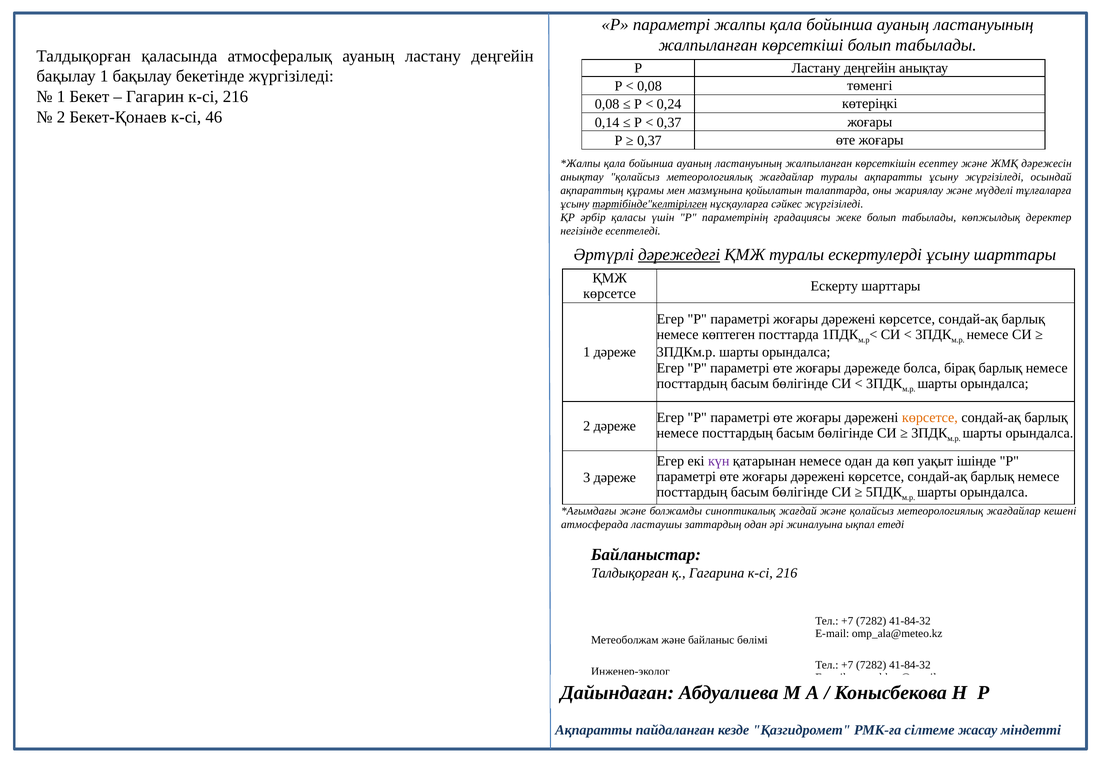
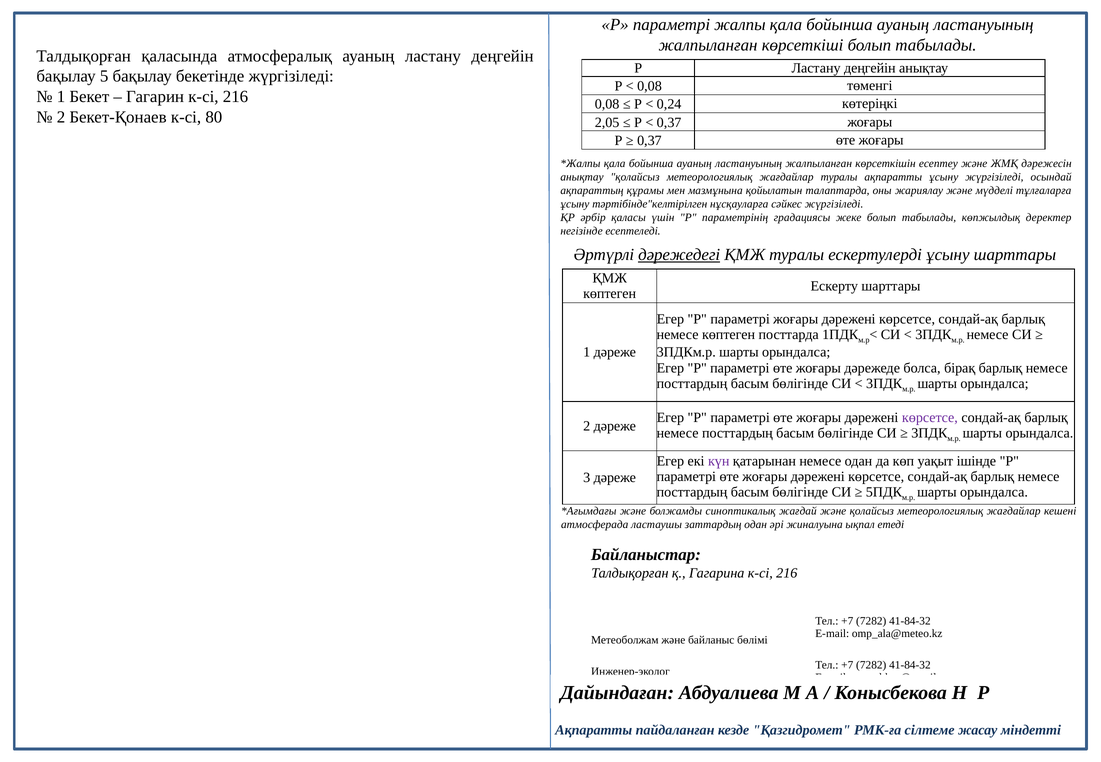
бақылау 1: 1 -> 5 (104, 76)
46: 46 -> 80 (214, 117)
0,14: 0,14 -> 2,05 (607, 122)
тәртібінде"келтірілген underline: present -> none (650, 204)
көрсетсе: көрсетсе -> көптеген (610, 294)
көрсетсе colour: orange -> purple (930, 418)
